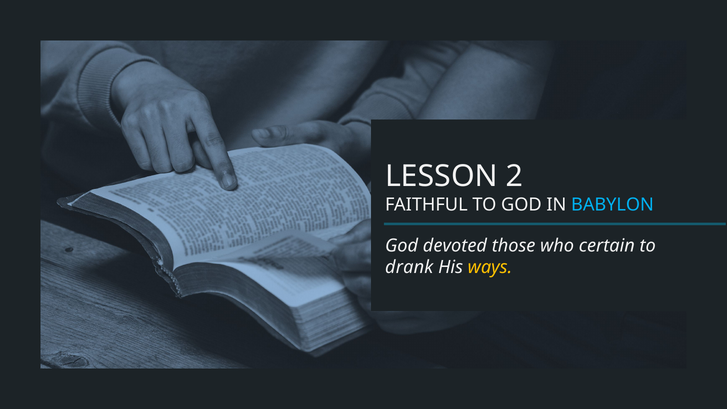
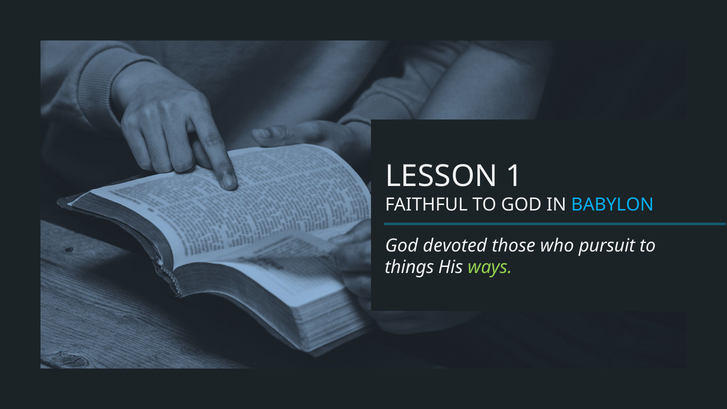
2: 2 -> 1 (514, 176)
certain: certain -> pursuit (607, 246)
drank: drank -> things (409, 267)
ways colour: yellow -> light green (490, 267)
